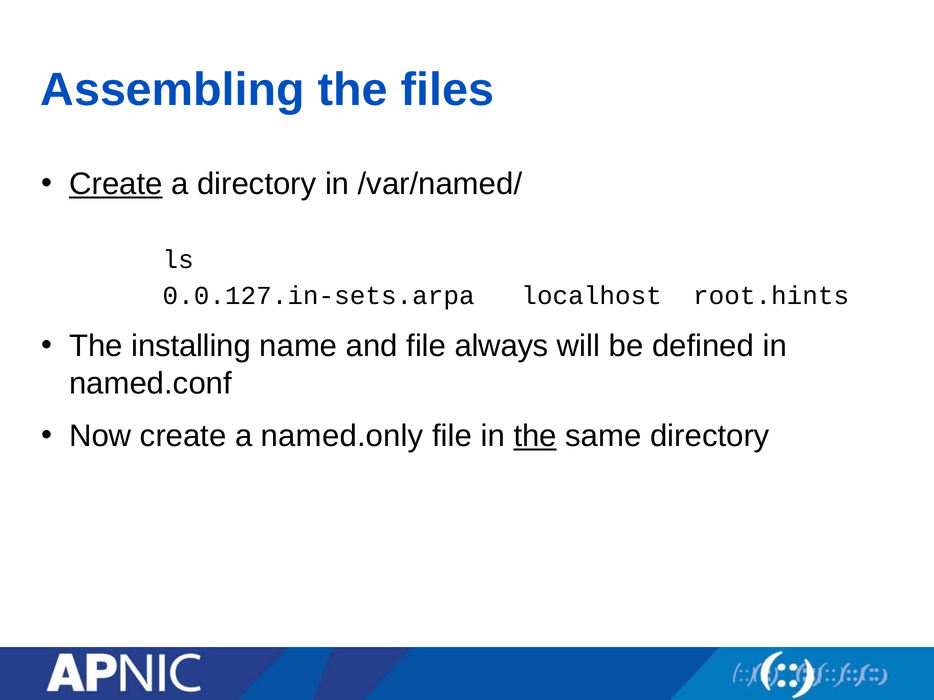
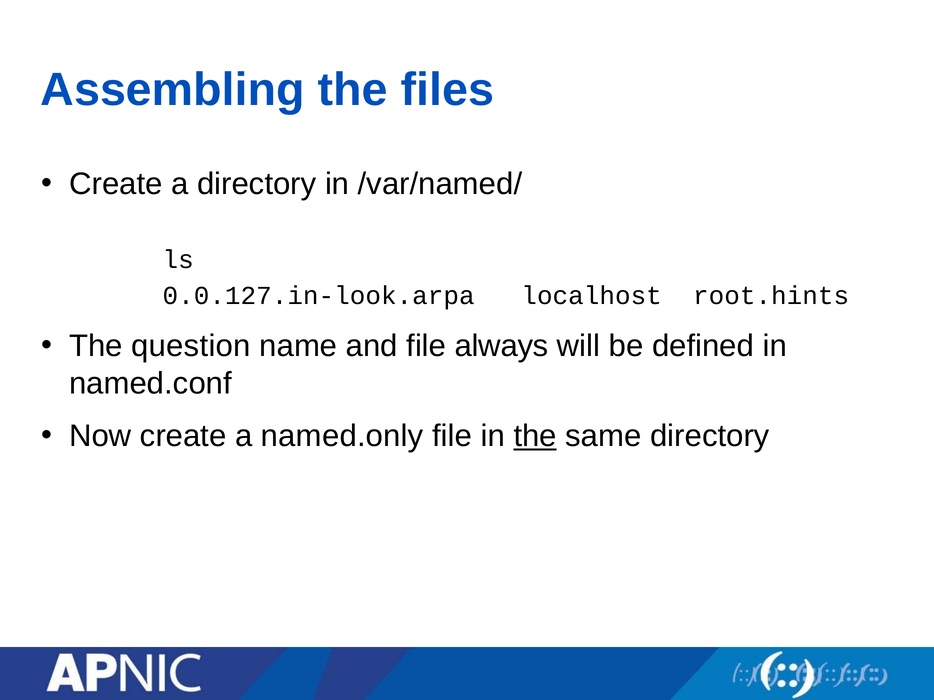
Create underline: present -> none (116, 184)
0.0.127.in-sets.arpa: 0.0.127.in-sets.arpa -> 0.0.127.in-look.arpa (319, 296)
installing: installing -> question (191, 346)
